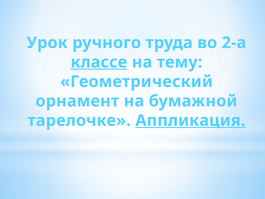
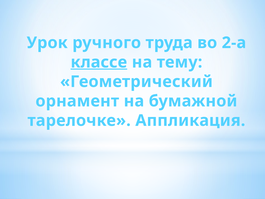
Аппликация underline: present -> none (190, 120)
